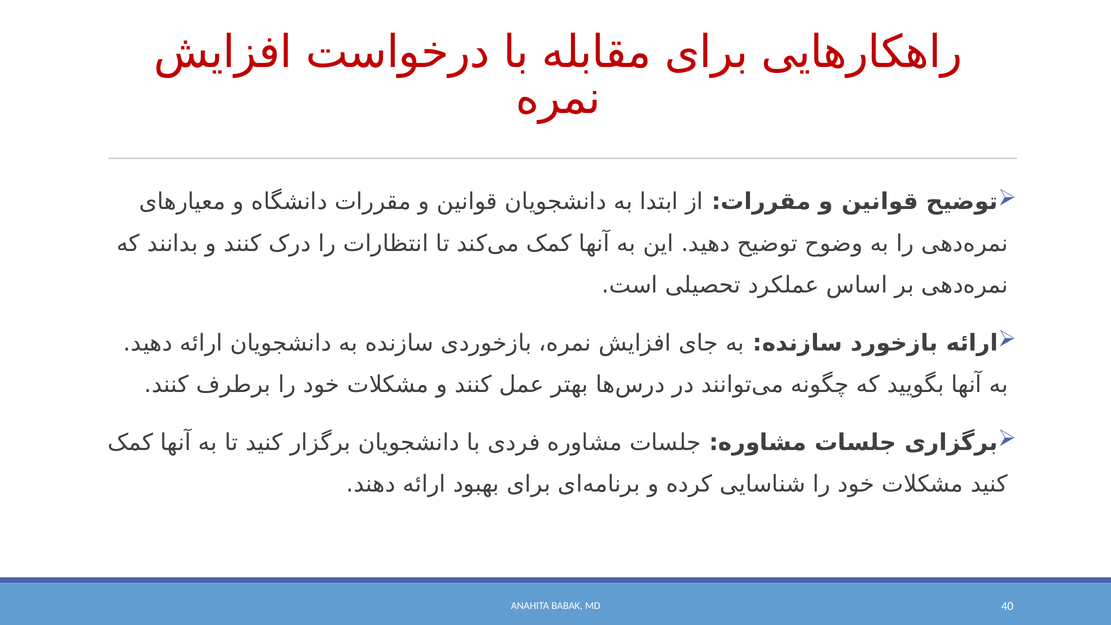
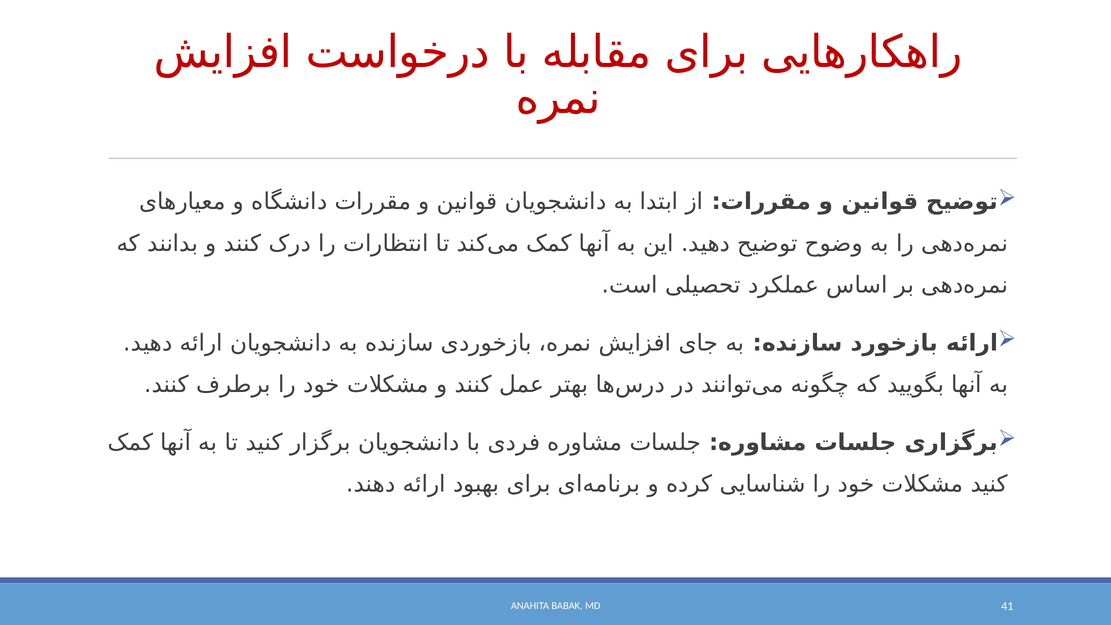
40: 40 -> 41 (1007, 606)
